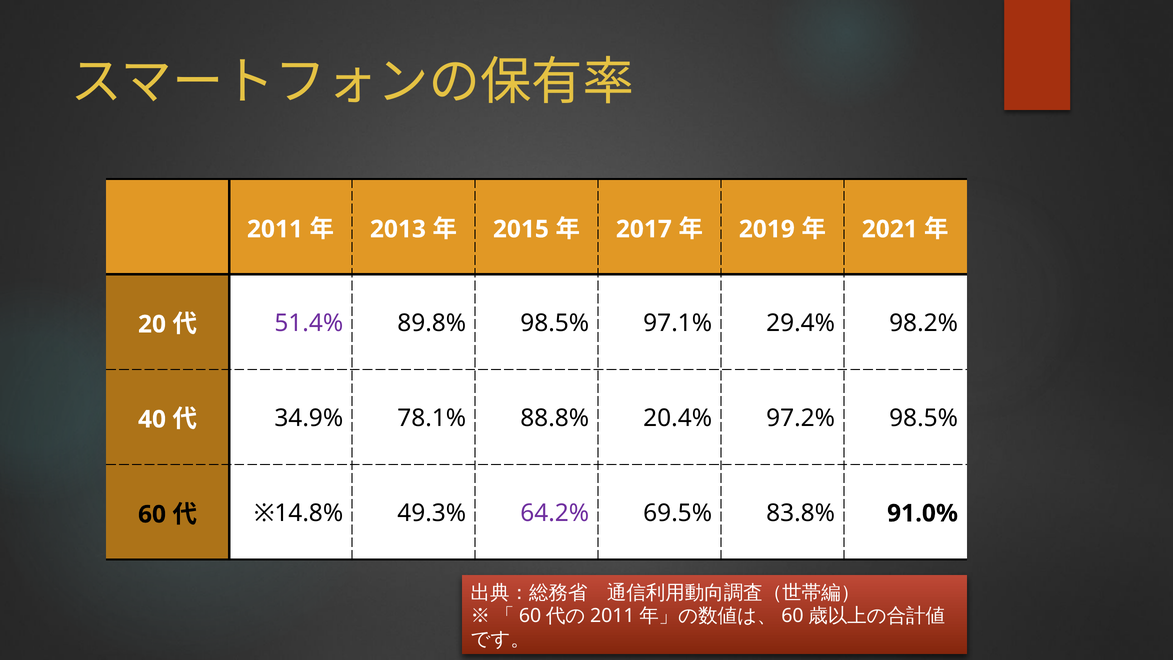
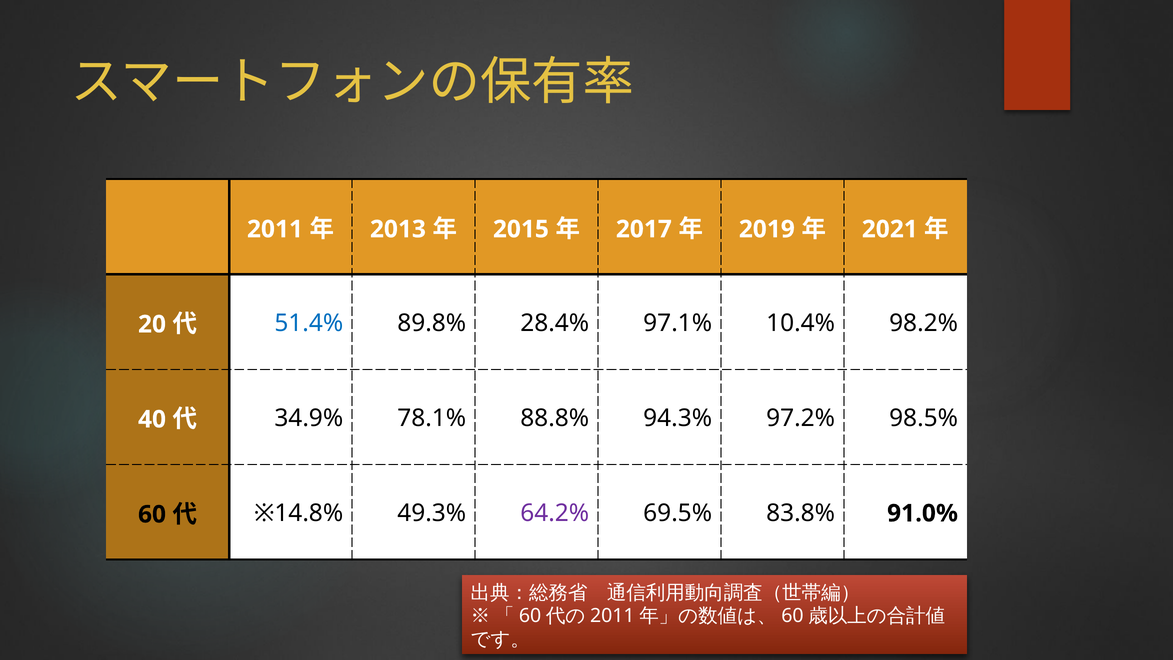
51.4% colour: purple -> blue (309, 323)
89.8% 98.5%: 98.5% -> 28.4% (555, 323)
29.4%: 29.4% -> 10.4% (801, 323)
20.4%: 20.4% -> 94.3% (678, 418)
